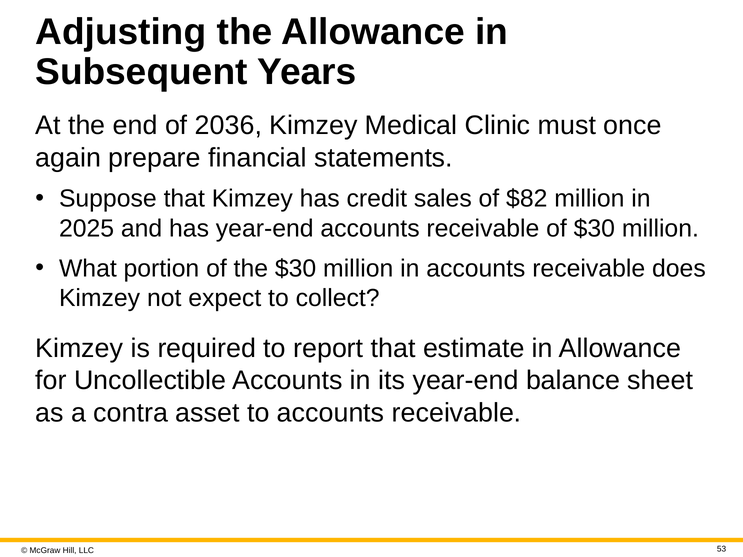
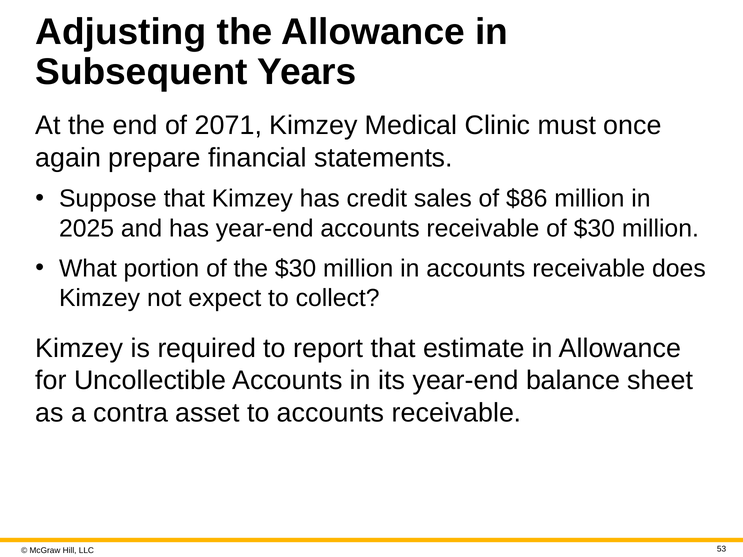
2036: 2036 -> 2071 (228, 125)
$82: $82 -> $86 (527, 199)
